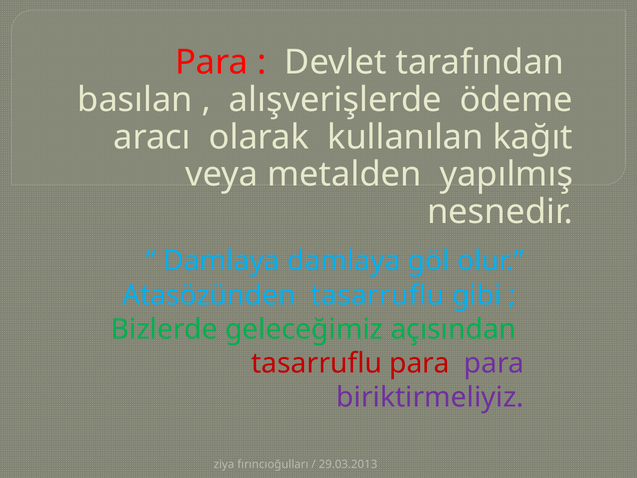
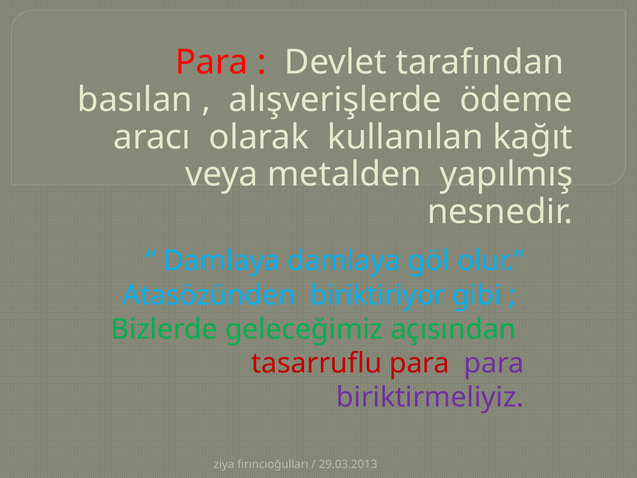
Atasözünden tasarruflu: tasarruflu -> biriktiriyor (378, 295)
